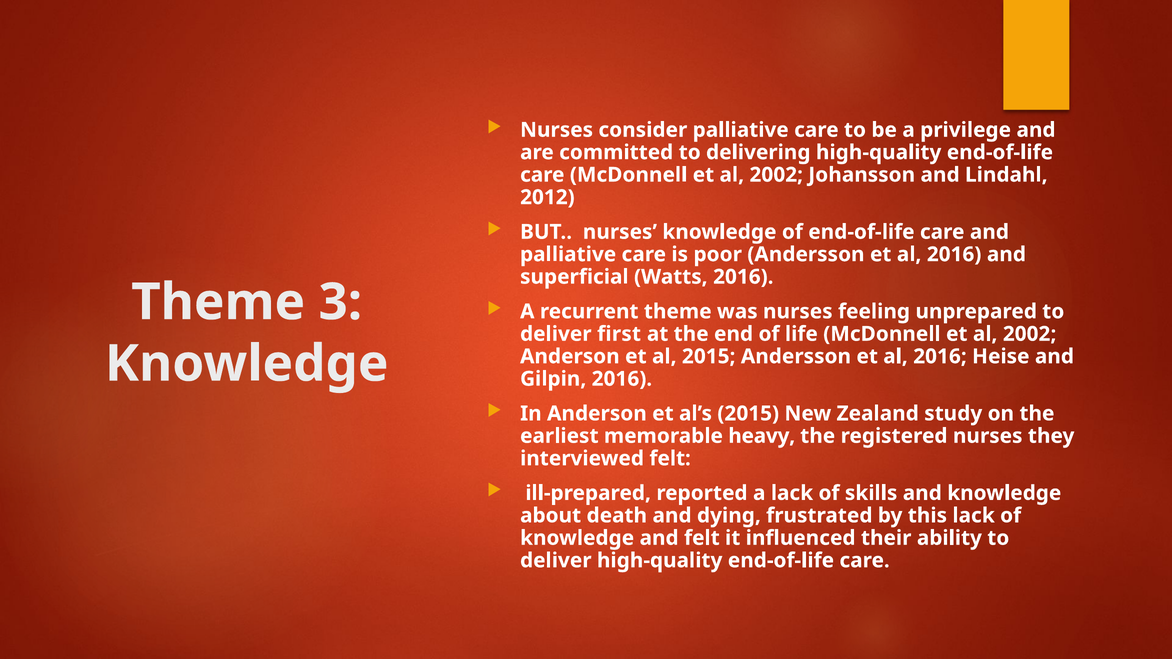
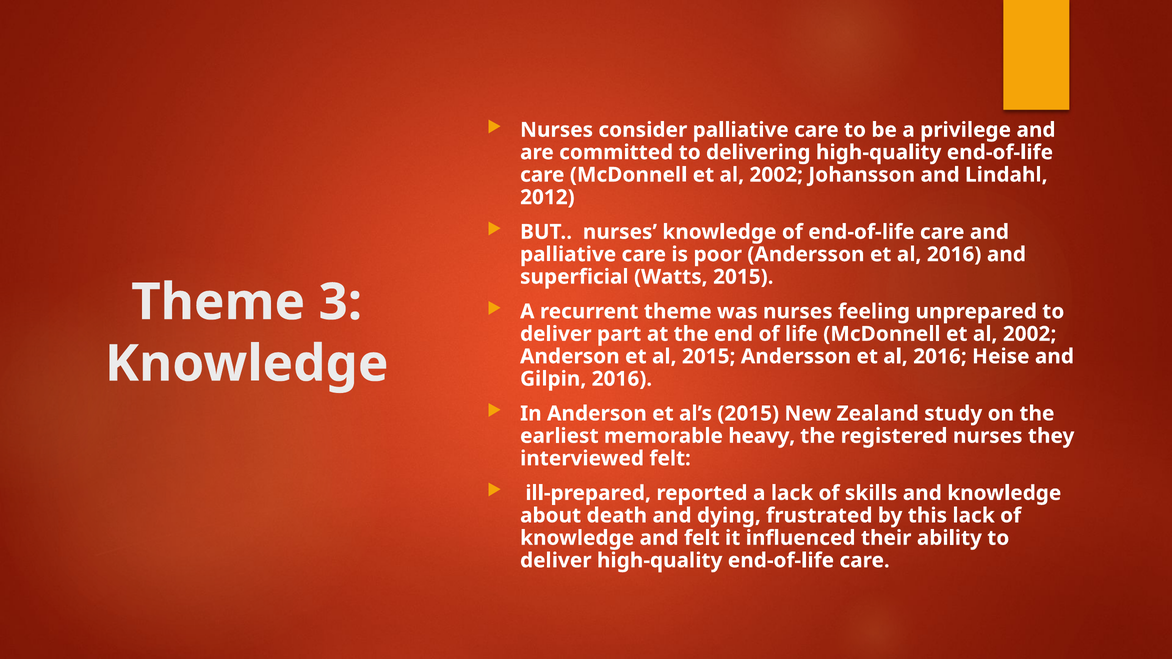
Watts 2016: 2016 -> 2015 (743, 277)
first: first -> part (619, 334)
